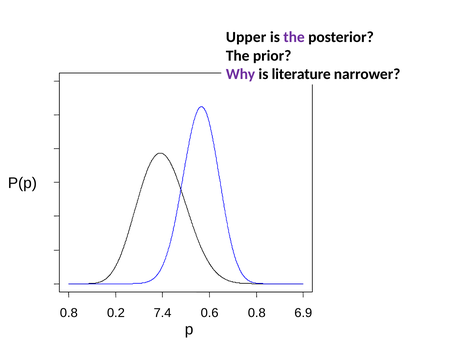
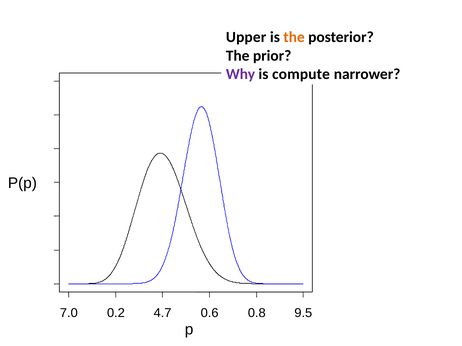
the colour: purple -> orange (294, 37)
literature: literature -> compute (301, 74)
0.8: 0.8 -> 7.0 (69, 313)
7.4: 7.4 -> 4.7 (163, 313)
6.9: 6.9 -> 9.5 (303, 313)
